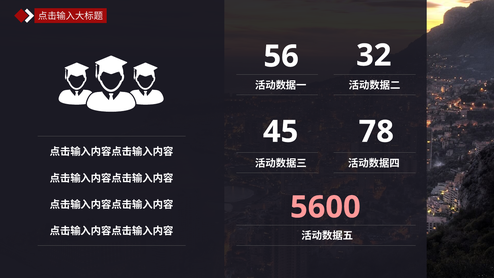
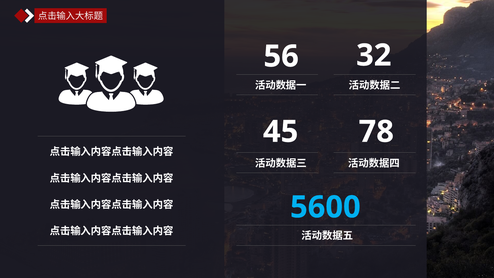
5600 colour: pink -> light blue (325, 207)
